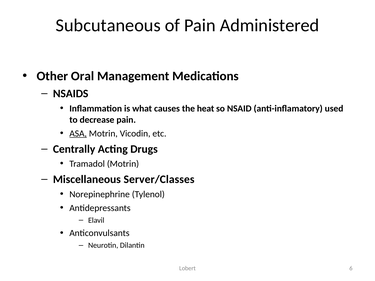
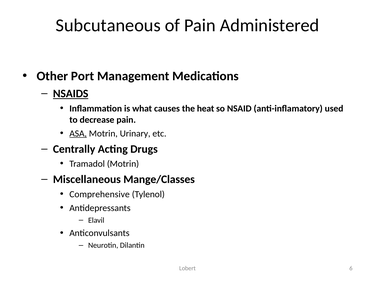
Oral: Oral -> Port (83, 76)
NSAIDS underline: none -> present (71, 94)
Vicodin: Vicodin -> Urinary (135, 134)
Server/Classes: Server/Classes -> Mange/Classes (159, 180)
Norepinephrine: Norepinephrine -> Comprehensive (100, 194)
